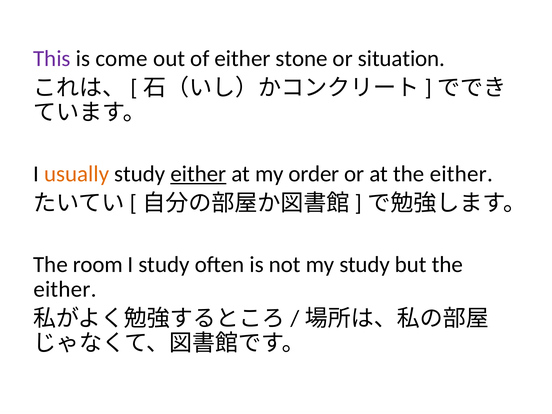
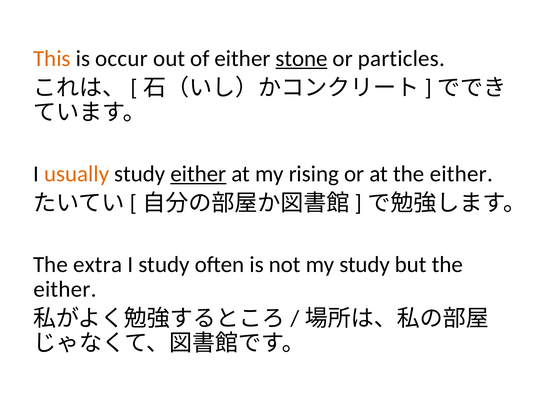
This colour: purple -> orange (52, 59)
come: come -> occur (122, 59)
stone underline: none -> present (302, 59)
situation: situation -> particles (401, 59)
order: order -> rising (314, 174)
room: room -> extra (98, 264)
